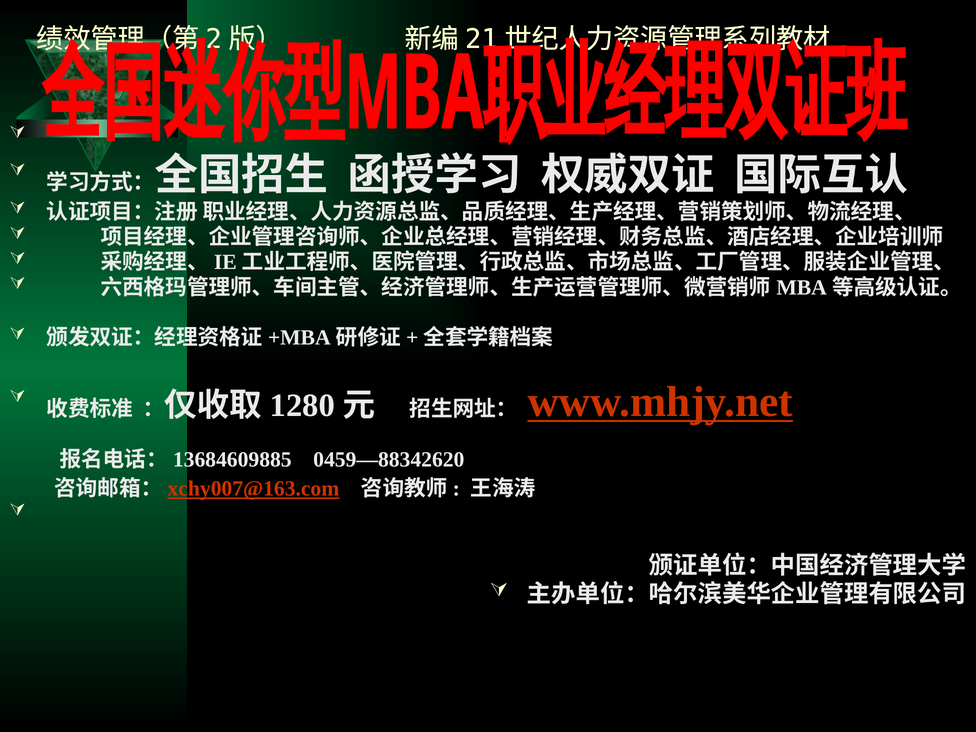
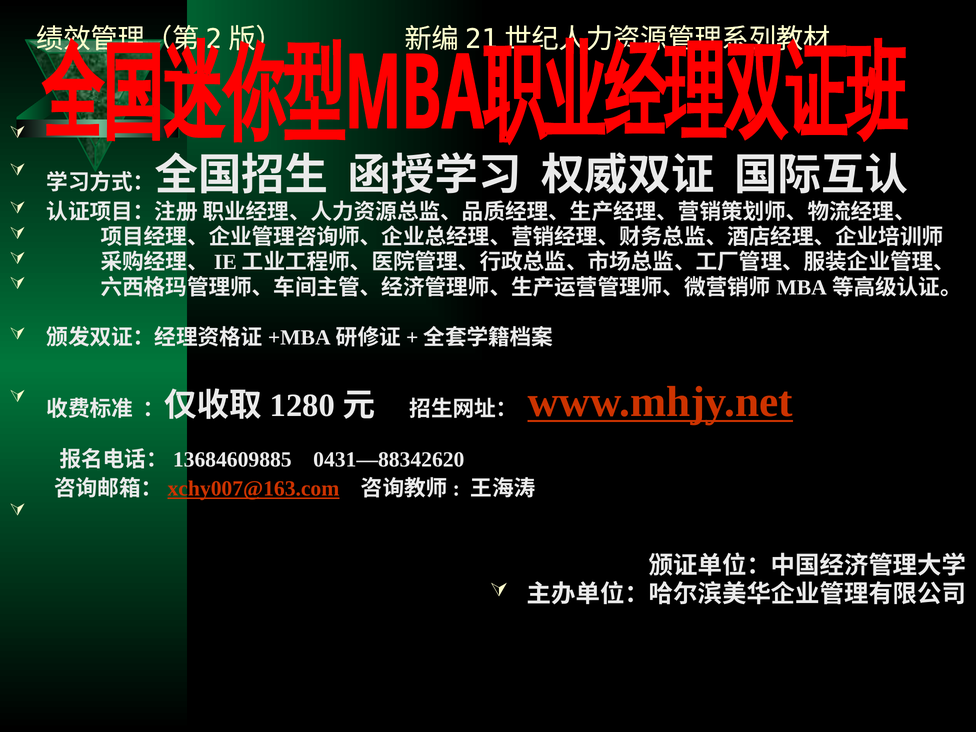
0459—88342620: 0459—88342620 -> 0431—88342620 (389, 459)
